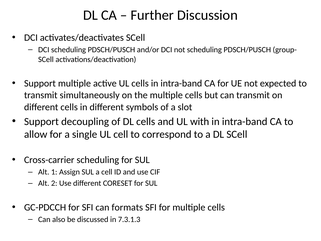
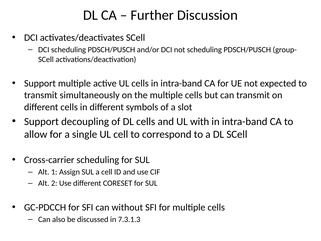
formats: formats -> without (127, 207)
